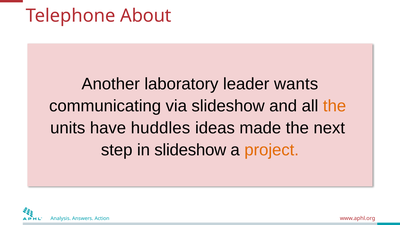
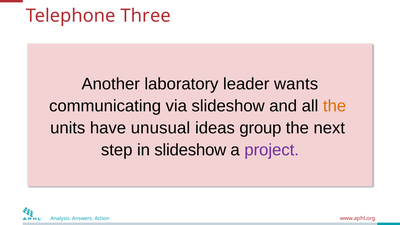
About: About -> Three (146, 16)
huddles: huddles -> unusual (160, 128)
made: made -> group (260, 128)
project colour: orange -> purple (272, 150)
